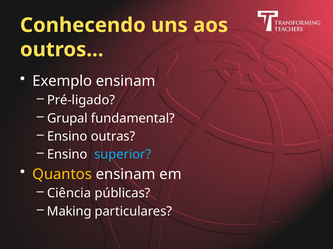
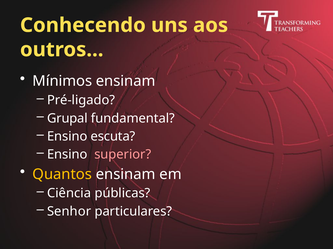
Exemplo: Exemplo -> Mínimos (62, 81)
outras: outras -> escuta (113, 137)
superior colour: light blue -> pink (123, 155)
Making: Making -> Senhor (69, 212)
